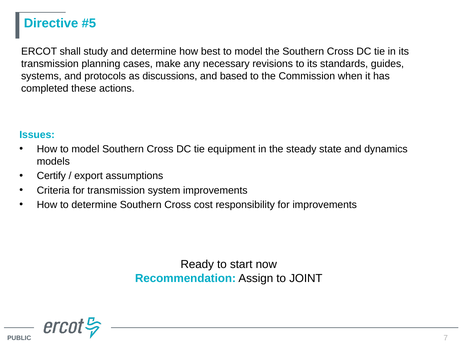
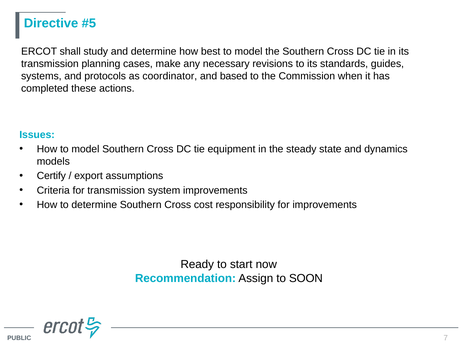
discussions: discussions -> coordinator (170, 76)
JOINT: JOINT -> SOON (306, 279)
